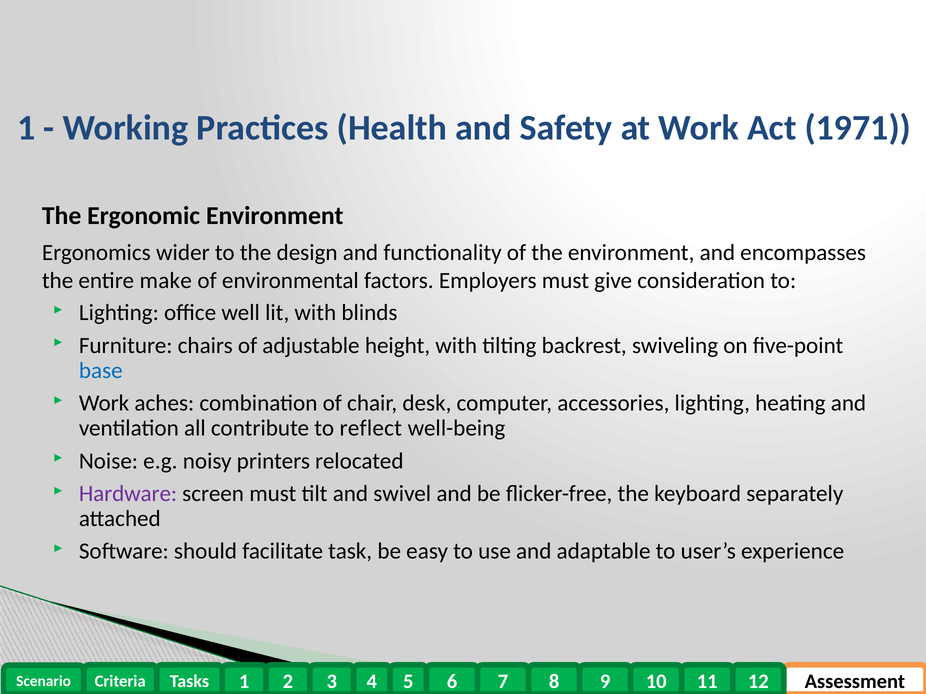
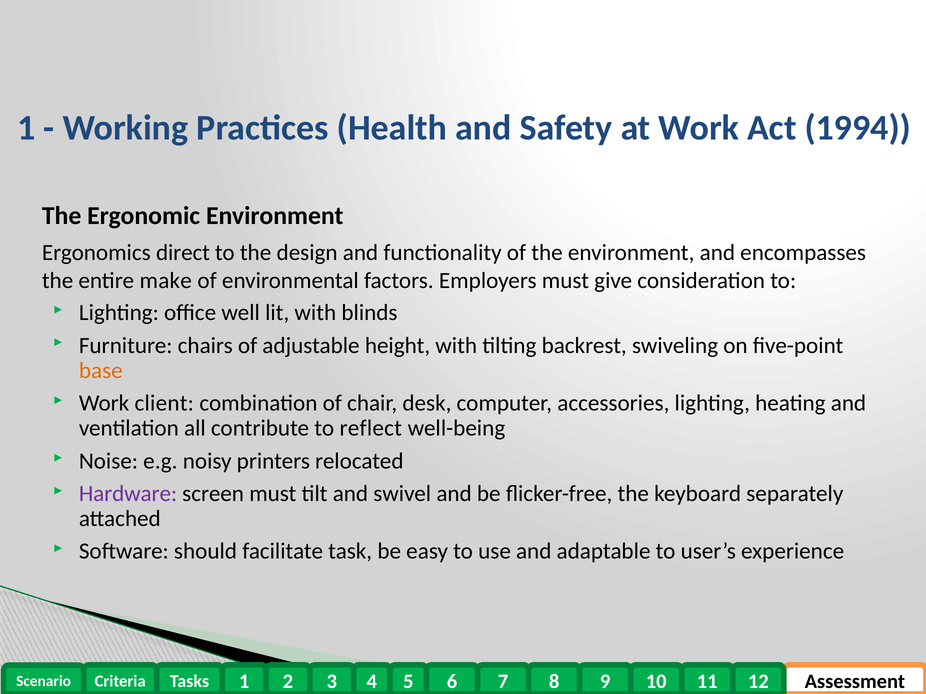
1971: 1971 -> 1994 (858, 128)
wider: wider -> direct (183, 253)
base colour: blue -> orange (101, 371)
aches: aches -> client (164, 403)
